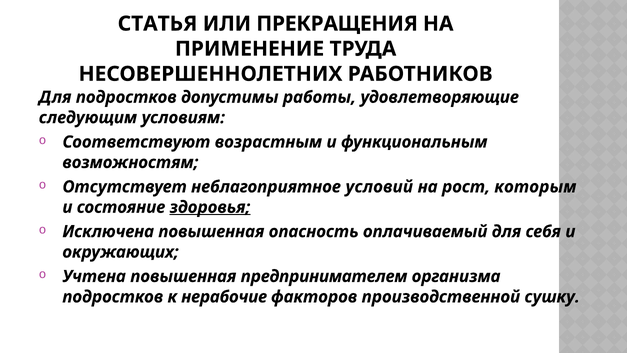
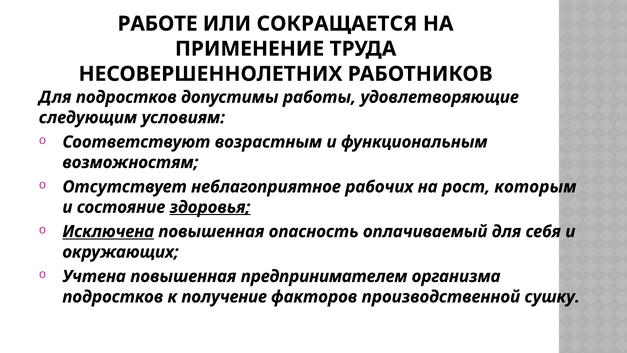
СТАТЬЯ: СТАТЬЯ -> РАБОТЕ (158, 24)
ПРЕКРАЩЕНИЯ: ПРЕКРАЩЕНИЯ -> СОКРАЩАЕТСЯ (337, 24)
условий: условий -> рабочих (379, 187)
Исключена underline: none -> present (108, 231)
нерабочие: нерабочие -> получение (224, 297)
